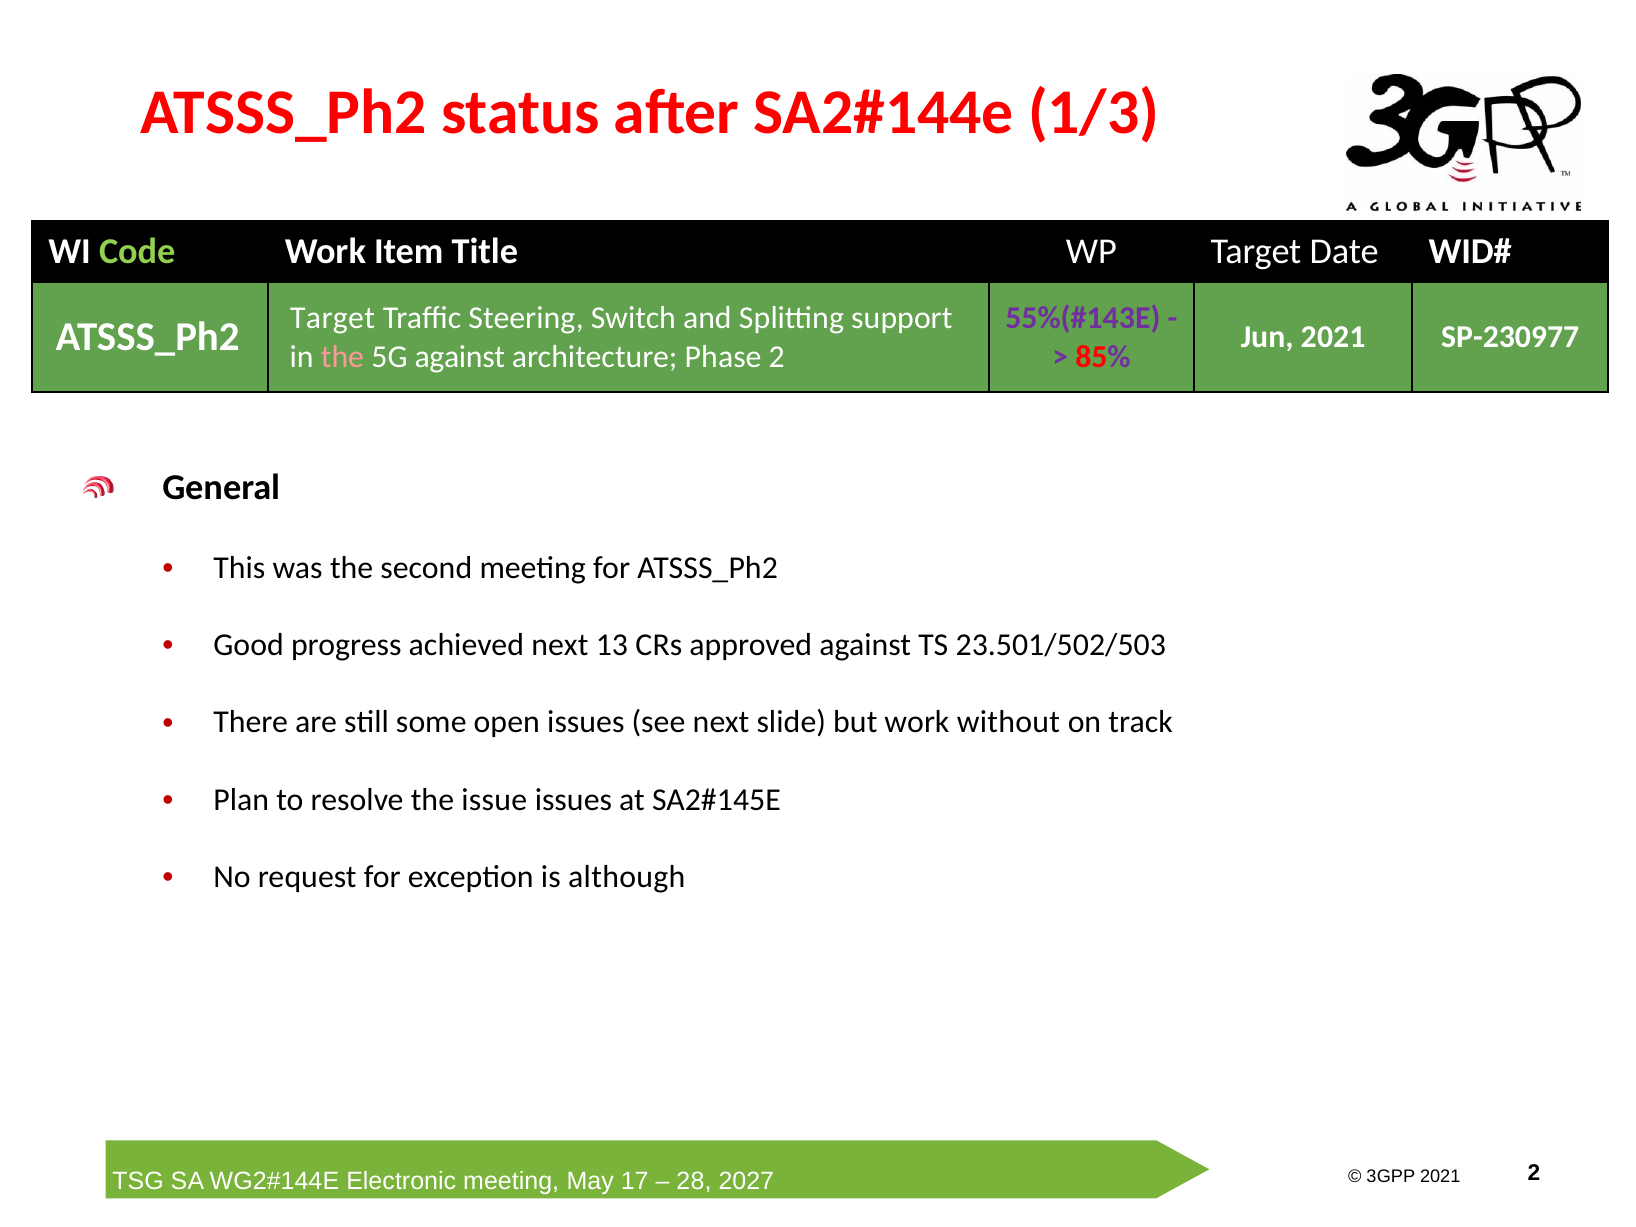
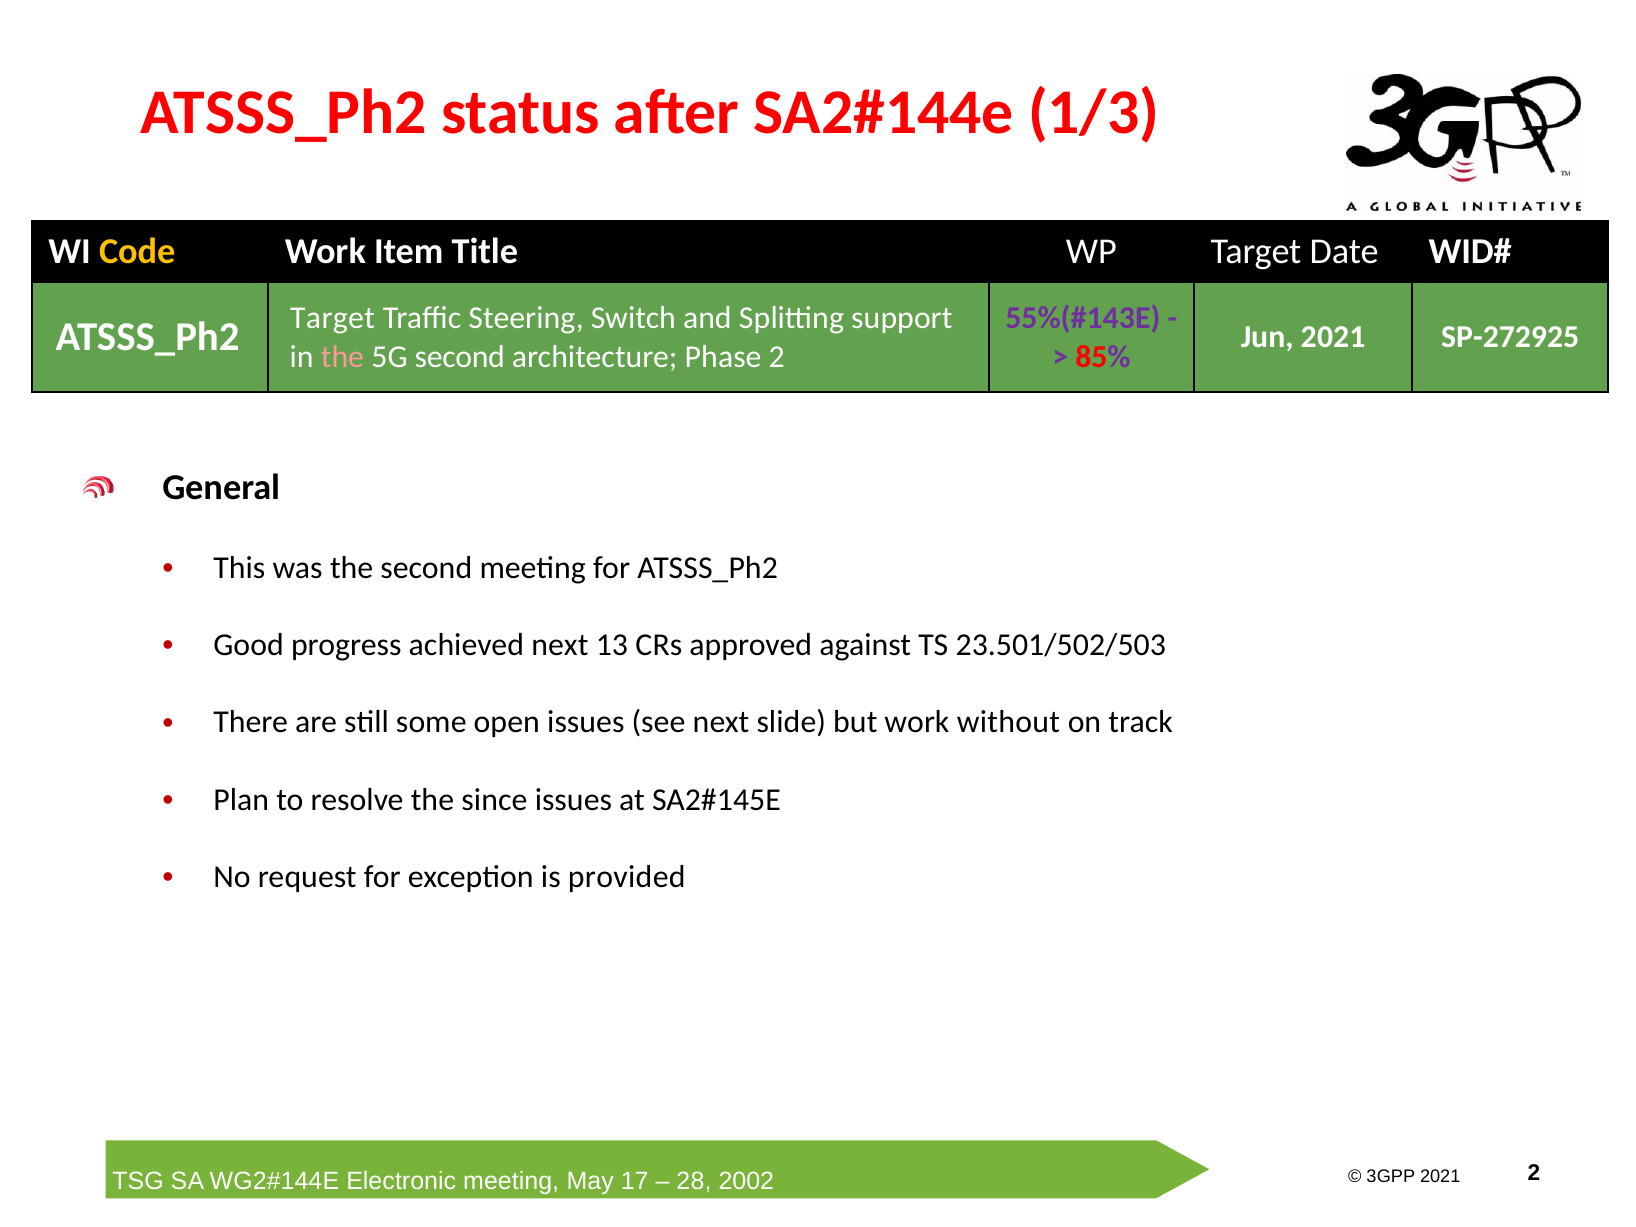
Code colour: light green -> yellow (137, 252)
SP-230977: SP-230977 -> SP-272925 (1510, 337)
5G against: against -> second (460, 357)
issue: issue -> since (494, 800)
although: although -> provided (627, 877)
2027: 2027 -> 2002 (746, 1181)
